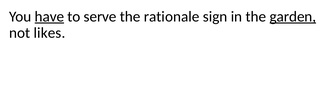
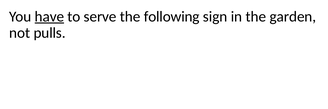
rationale: rationale -> following (172, 17)
garden underline: present -> none (293, 17)
likes: likes -> pulls (50, 33)
